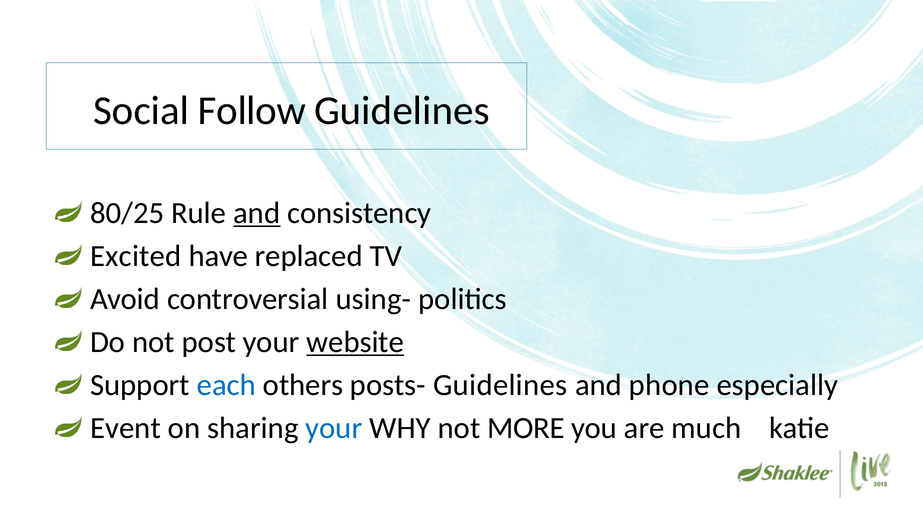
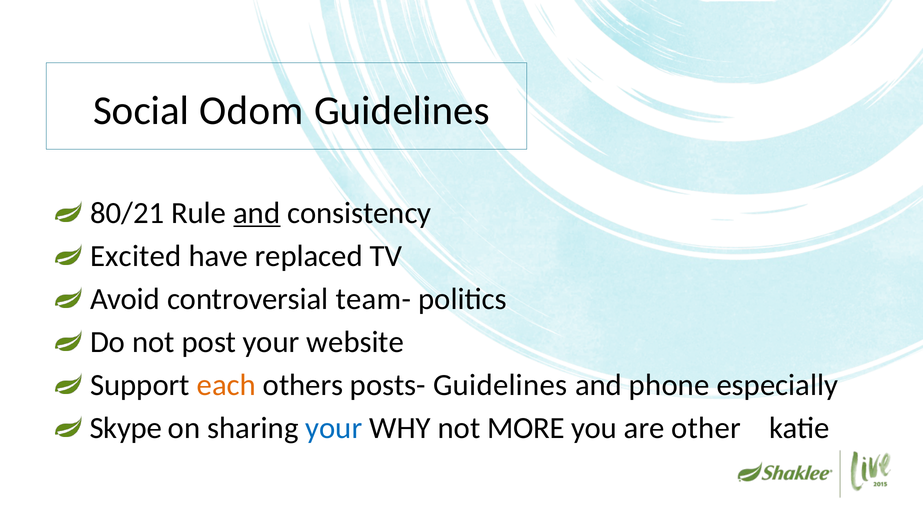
Follow: Follow -> Odom (252, 111)
80/25: 80/25 -> 80/21 (127, 213)
using-: using- -> team- (373, 299)
website underline: present -> none (355, 342)
each colour: blue -> orange (226, 385)
Event: Event -> Skype (126, 428)
much: much -> other (706, 428)
